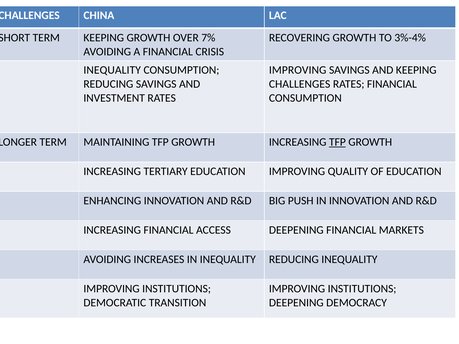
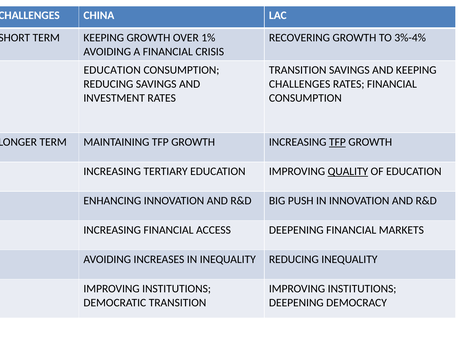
7%: 7% -> 1% (208, 38)
INEQUALITY: INEQUALITY -> EDUCATION (112, 70)
IMPROVING: IMPROVING -> TRANSITION (298, 70)
QUALITY underline: none -> present (348, 171)
